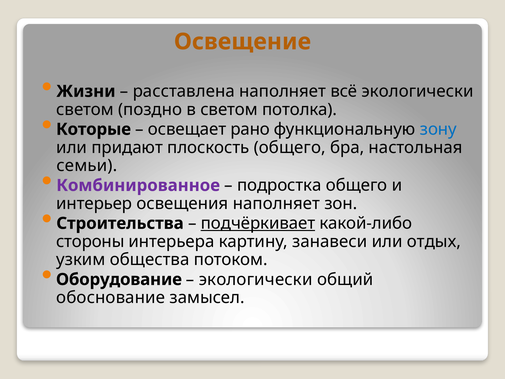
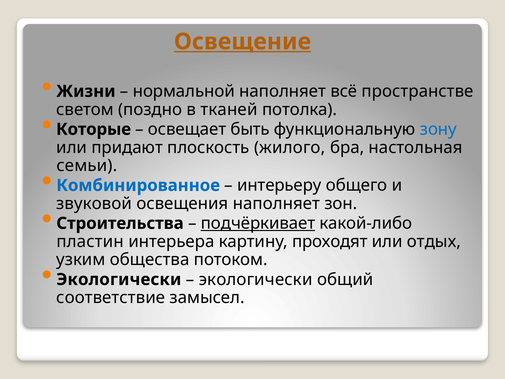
Освещение underline: none -> present (242, 42)
расставлена: расставлена -> нормальной (184, 91)
всё экологически: экологически -> пространстве (418, 91)
в светом: светом -> тканей (229, 109)
рано: рано -> быть (250, 129)
плоскость общего: общего -> жилого (290, 147)
Комбинированное colour: purple -> blue (138, 185)
подростка: подростка -> интерьеру (279, 185)
интерьер: интерьер -> звуковой (94, 203)
стороны: стороны -> пластин (90, 241)
занавеси: занавеси -> проходят (330, 241)
Оборудование: Оборудование -> Экологически (119, 279)
обоснование: обоснование -> соответствие (111, 297)
